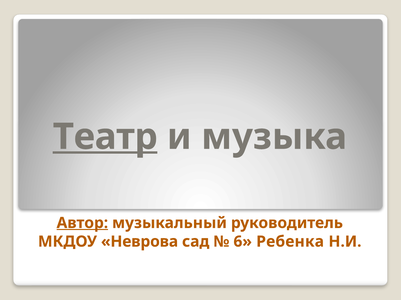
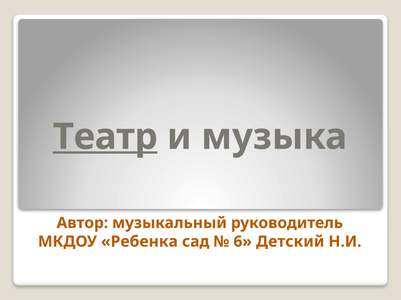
Автор underline: present -> none (82, 223)
Неврова: Неврова -> Ребенка (139, 242)
Ребенка: Ребенка -> Детский (290, 242)
